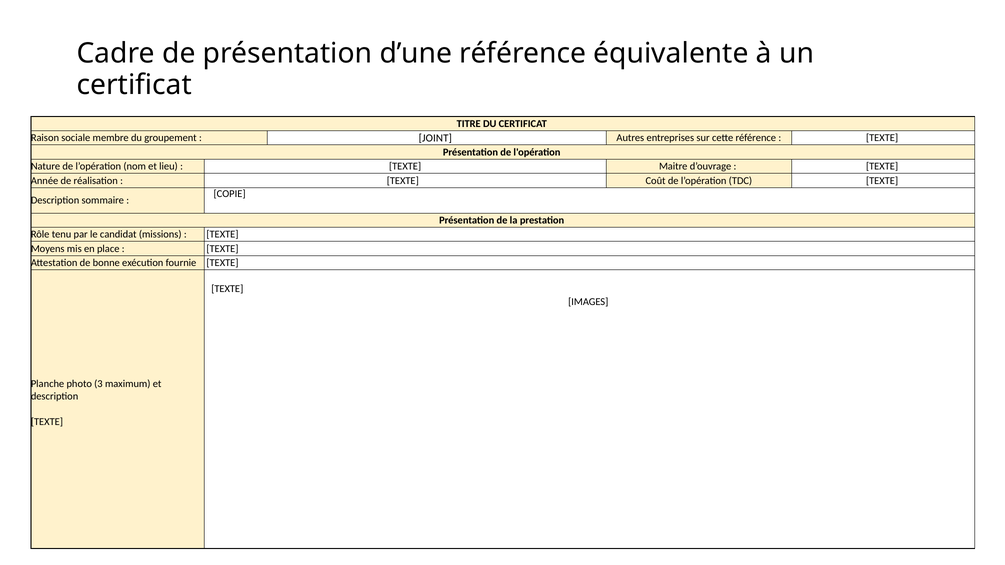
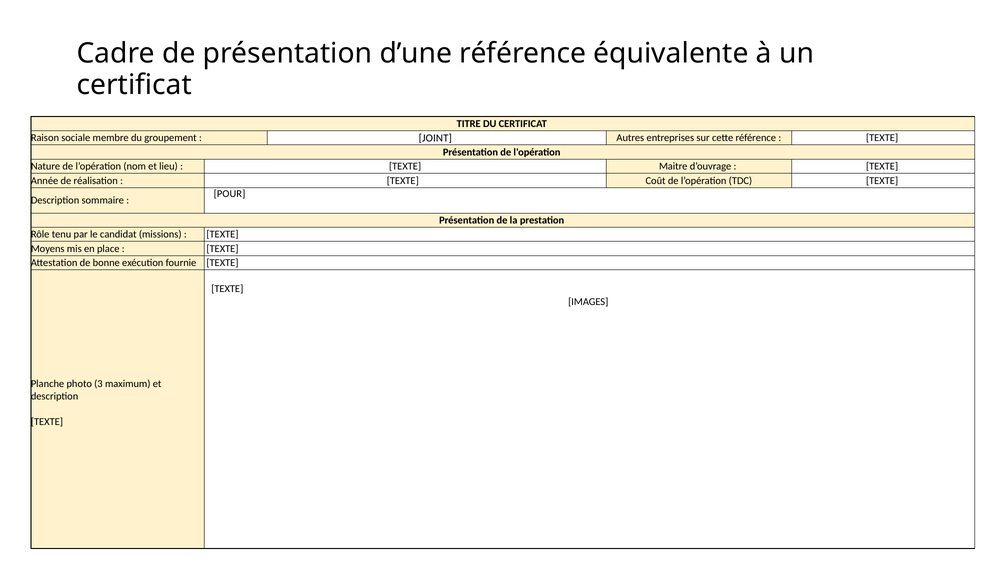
COPIE: COPIE -> POUR (230, 194)
